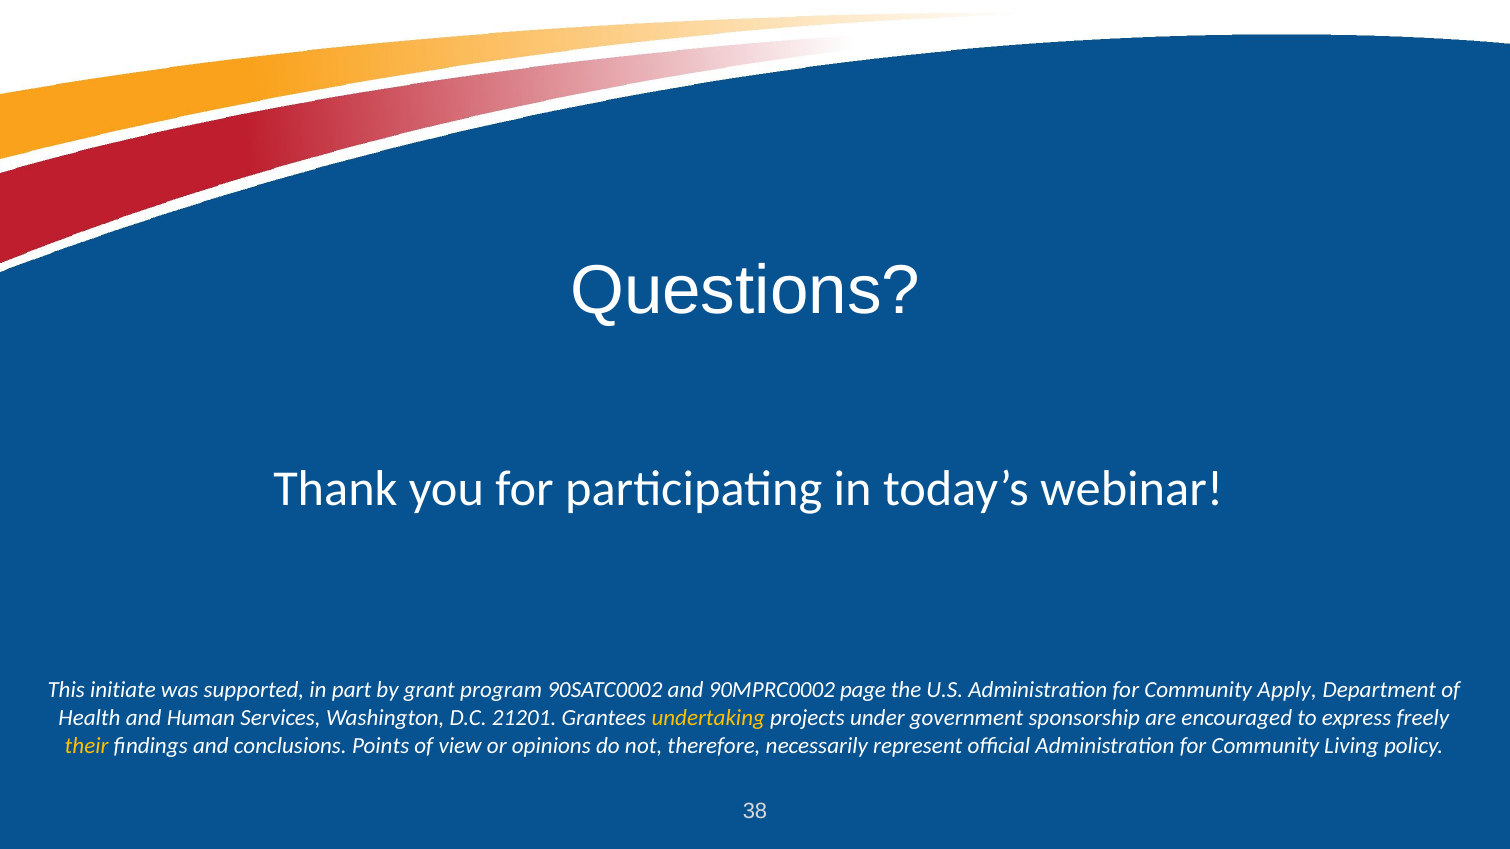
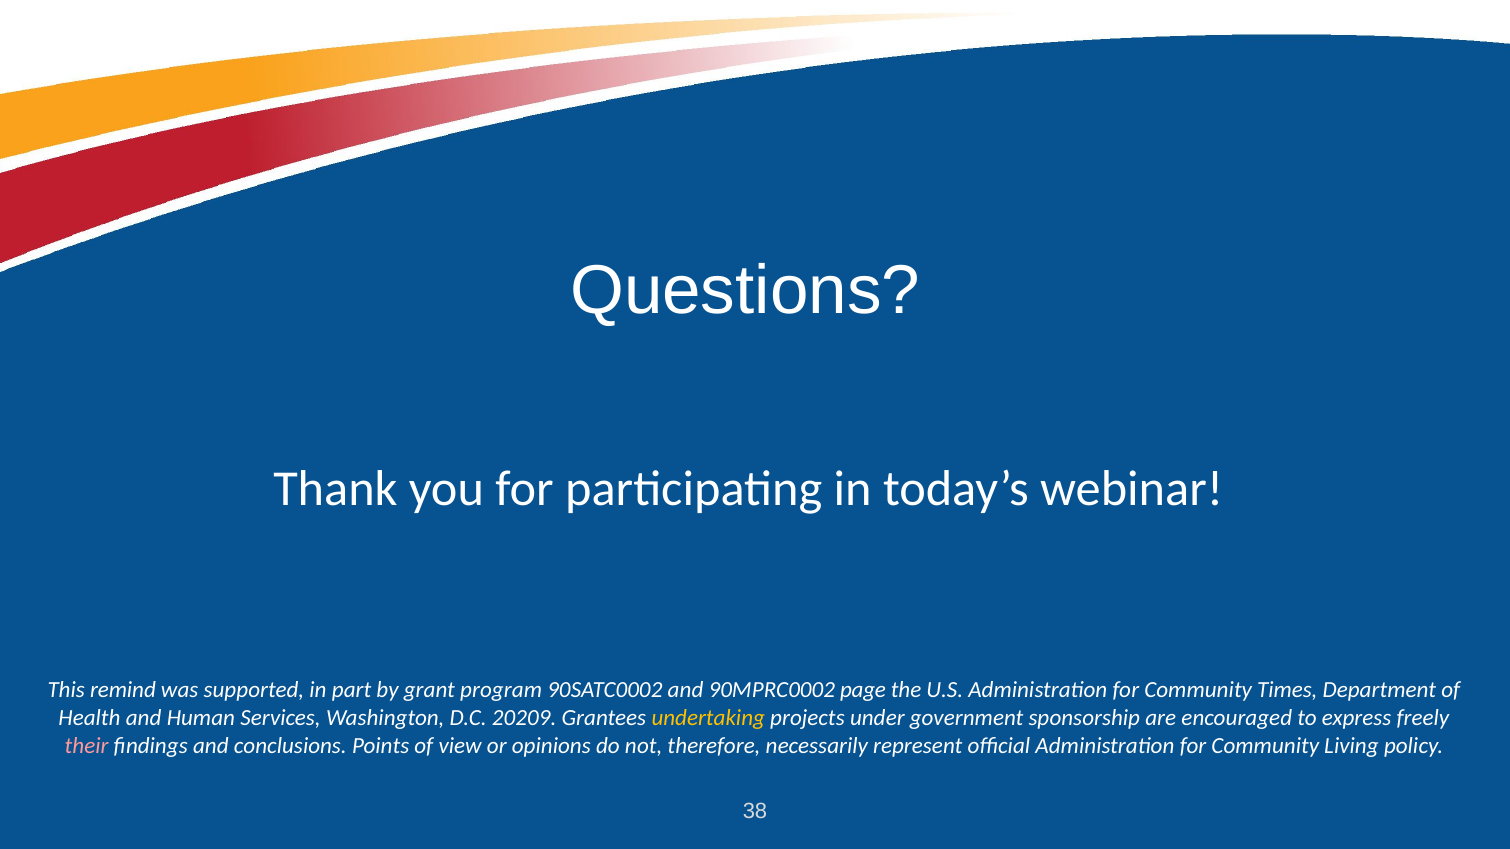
initiate: initiate -> remind (123, 690)
Apply: Apply -> Times (1287, 690)
21201: 21201 -> 20209 (524, 718)
their colour: yellow -> pink (87, 746)
